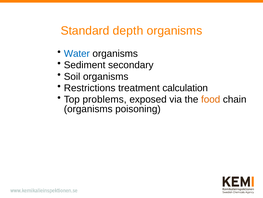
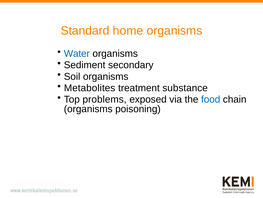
depth: depth -> home (128, 31)
Restrictions: Restrictions -> Metabolites (90, 88)
calculation: calculation -> substance (185, 88)
food colour: orange -> blue (211, 99)
